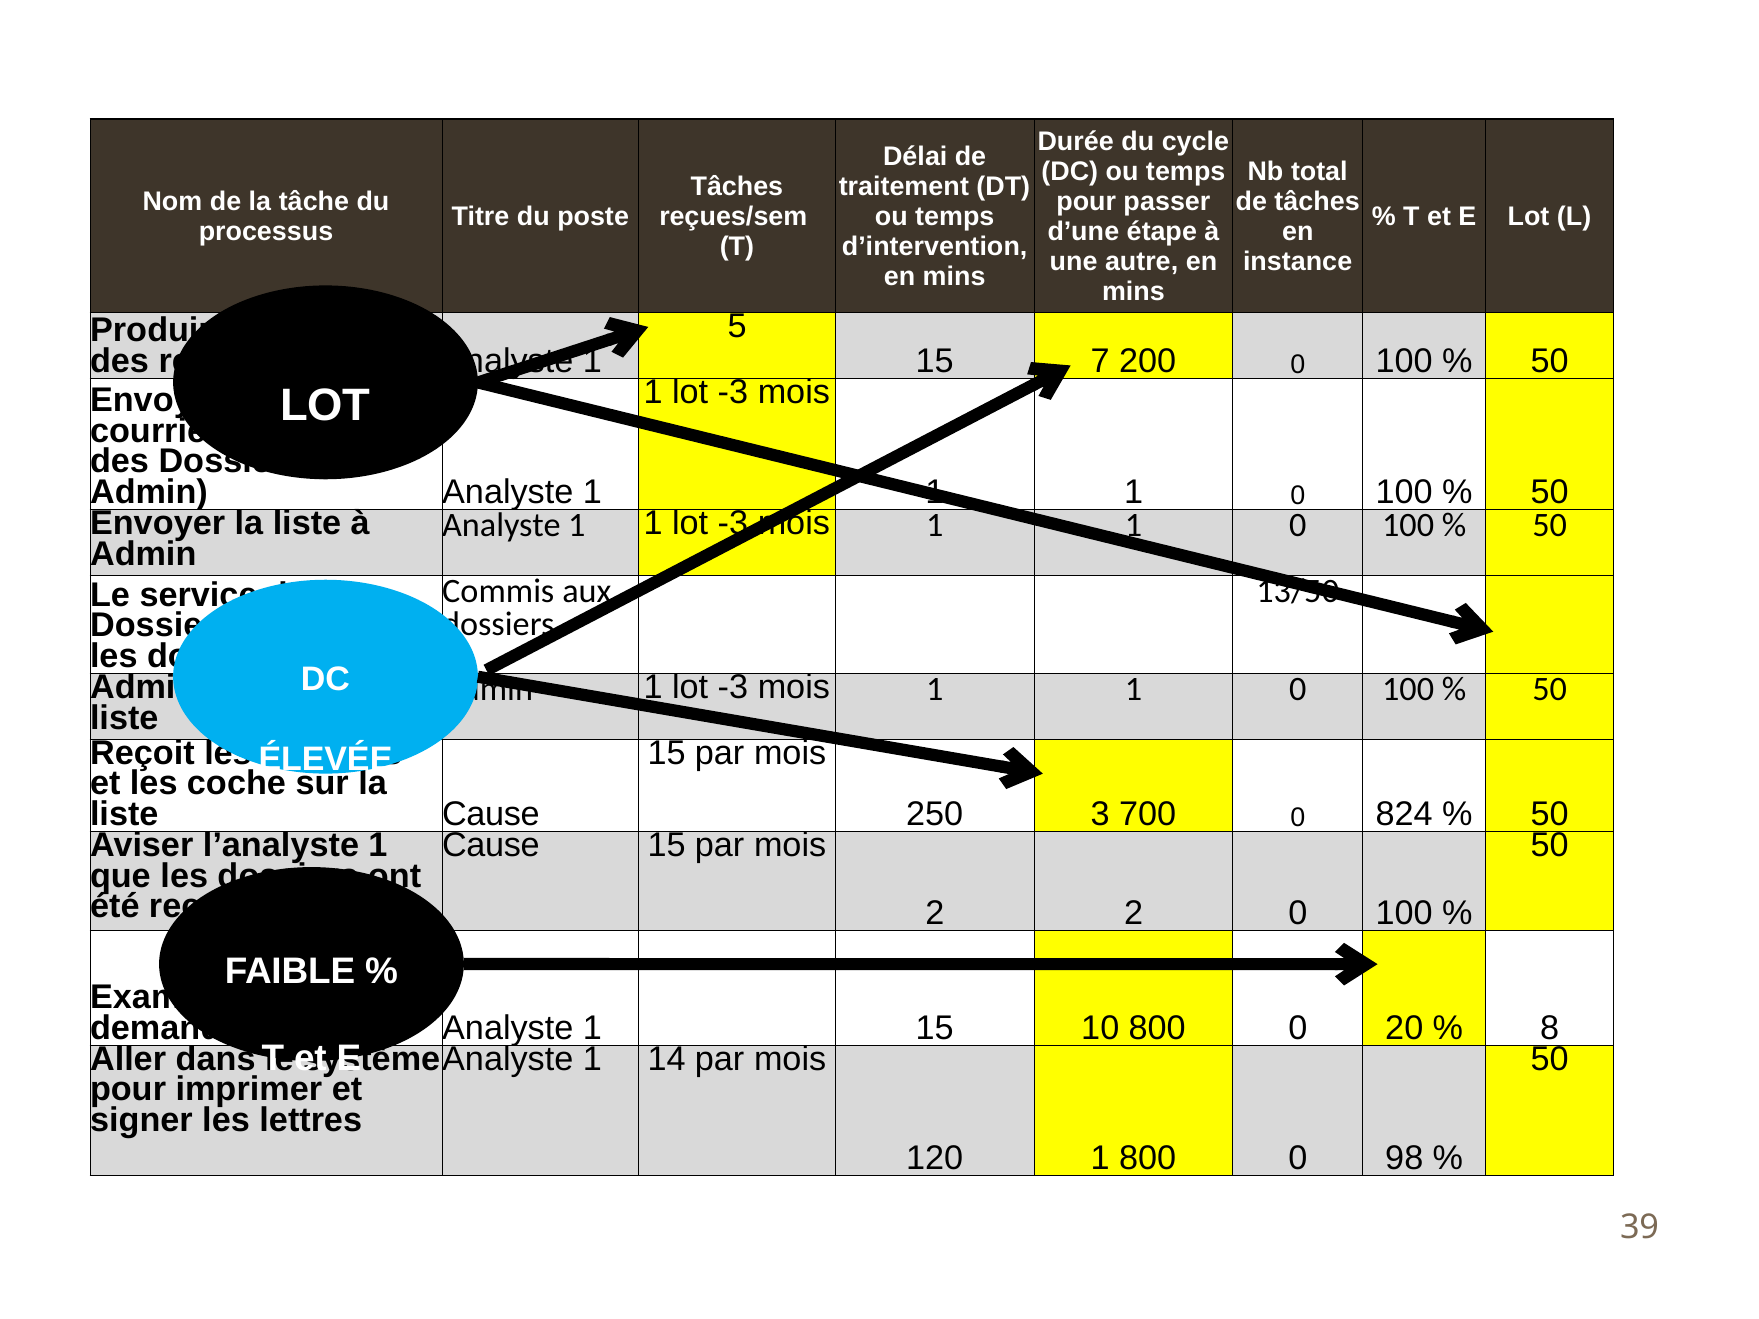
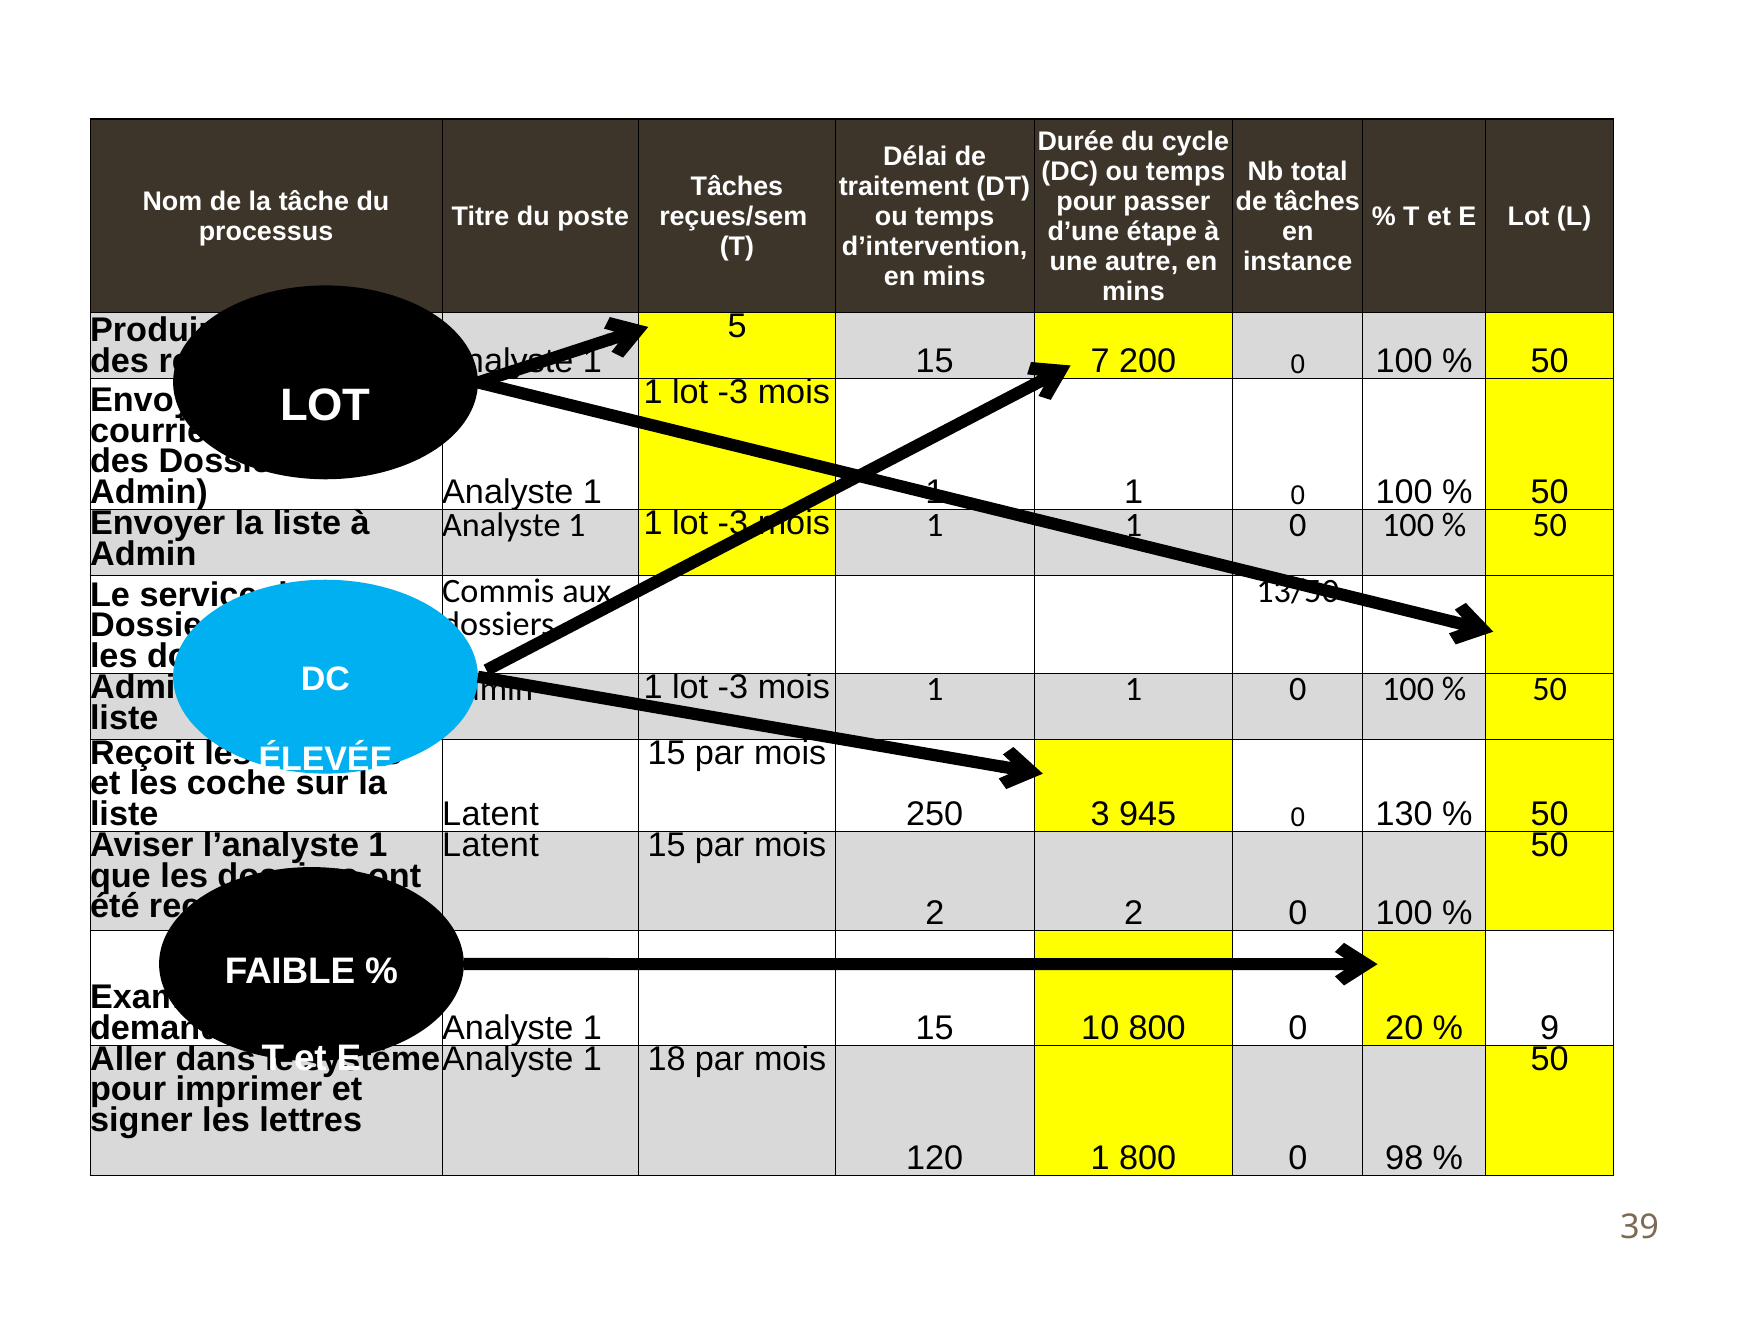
liste Cause: Cause -> Latent (490, 814)
700: 700 -> 945 (1148, 814)
824: 824 -> 130 (1404, 814)
Cause: Cause -> Latent (490, 845)
8: 8 -> 9 (1550, 1028)
14: 14 -> 18 (667, 1059)
